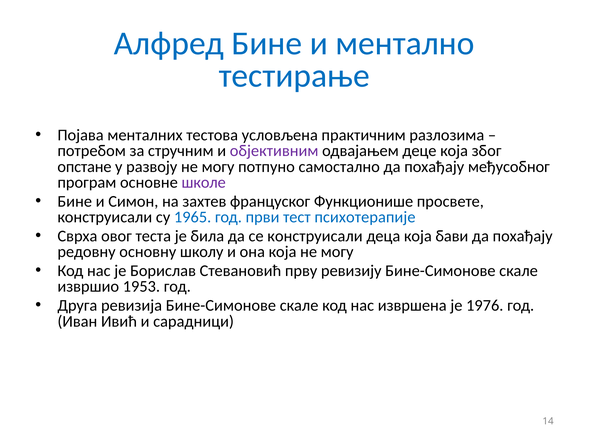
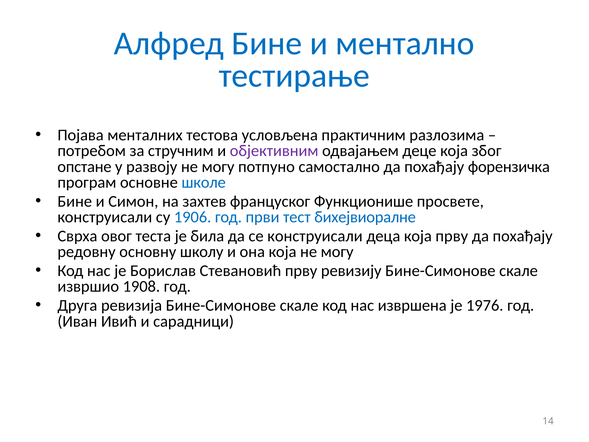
међусобног: међусобног -> форензичка (509, 167)
школе colour: purple -> blue (204, 182)
1965: 1965 -> 1906 (193, 217)
психотерапије: психотерапије -> бихејвиоралне (365, 217)
која бави: бави -> прву (452, 236)
1953: 1953 -> 1908 (141, 286)
